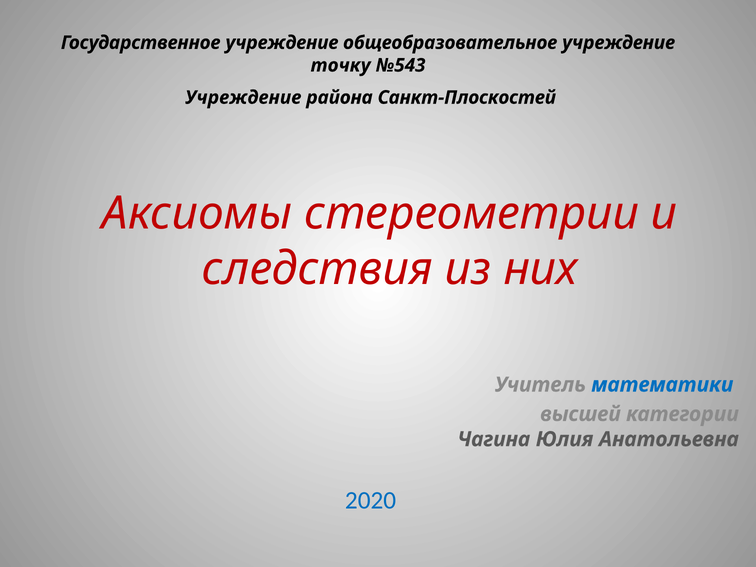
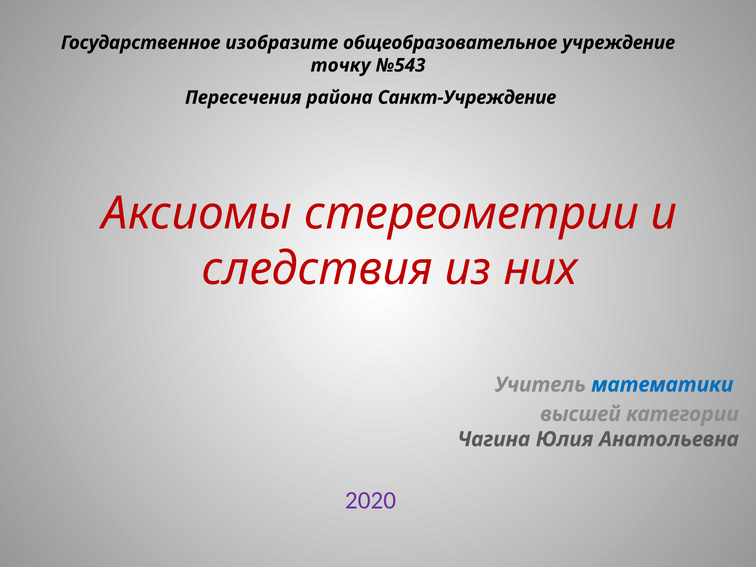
Государственное учреждение: учреждение -> изобразите (282, 43)
Учреждение: Учреждение -> Пересечения (243, 98)
Санкт-Плоскостей: Санкт-Плоскостей -> Санкт-Учреждение (467, 98)
2020 colour: blue -> purple (371, 500)
